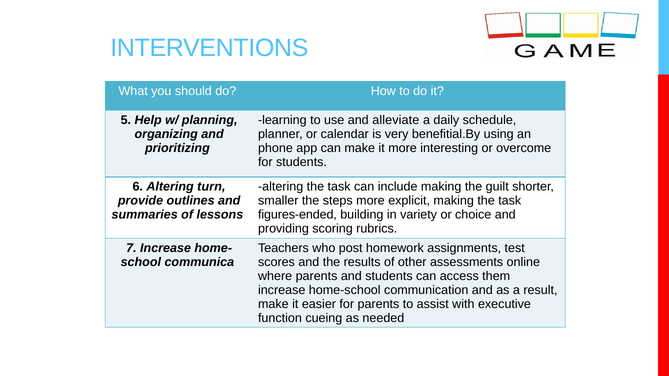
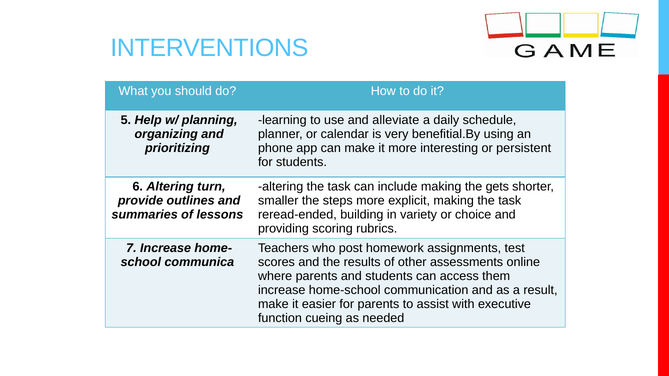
overcome: overcome -> persistent (524, 148)
guilt: guilt -> gets (497, 187)
figures-ended: figures-ended -> reread-ended (297, 215)
